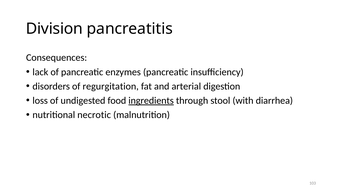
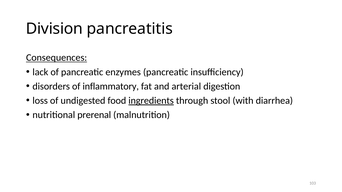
Consequences underline: none -> present (57, 58)
regurgitation: regurgitation -> inflammatory (111, 86)
necrotic: necrotic -> prerenal (94, 115)
